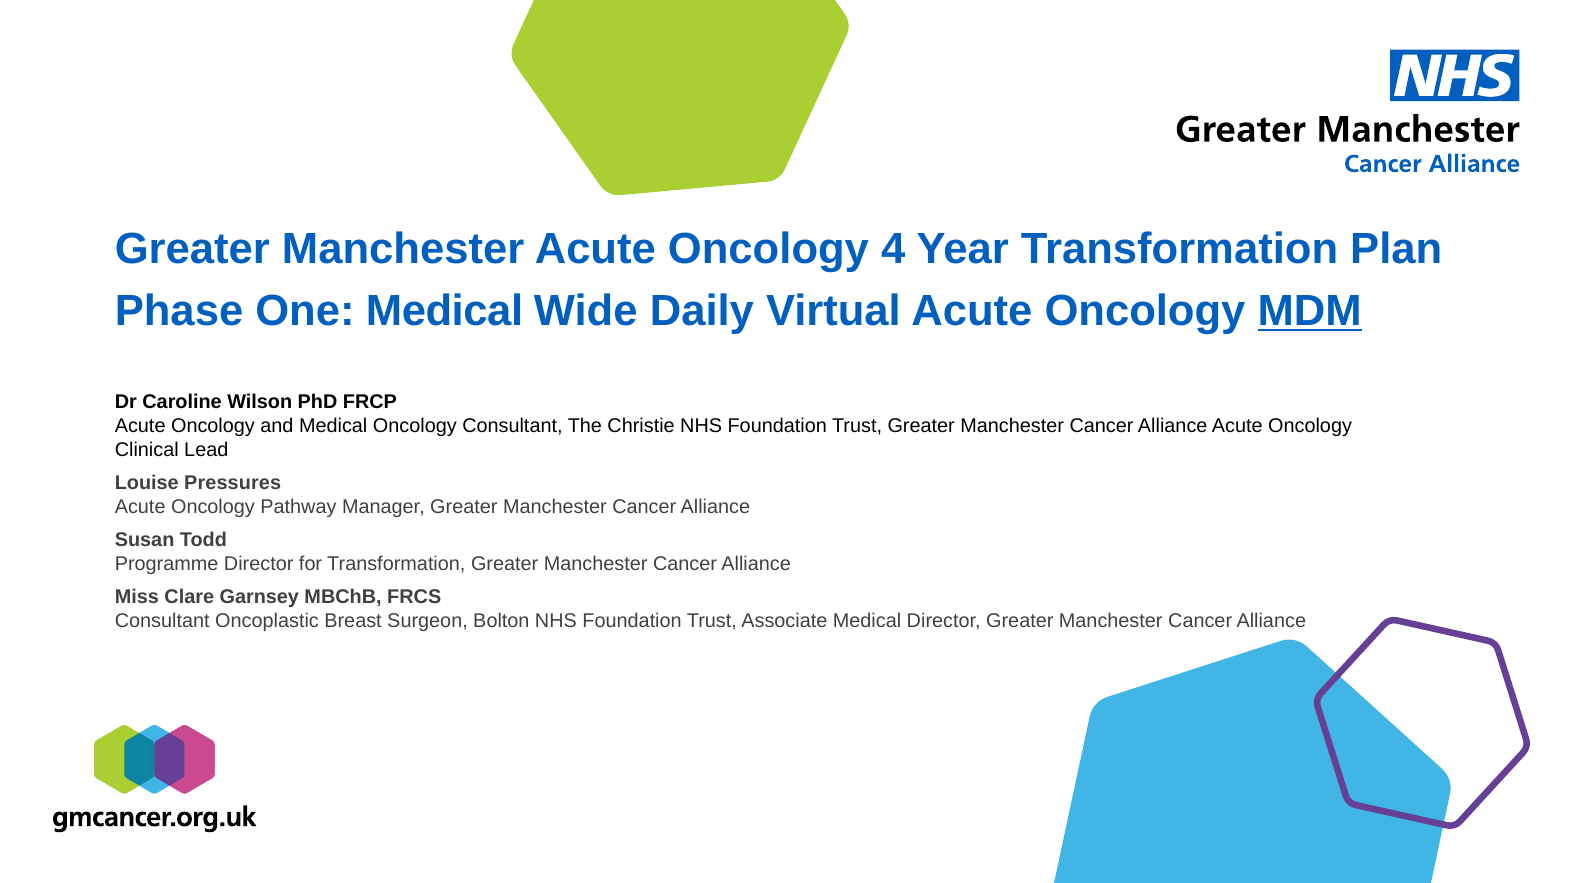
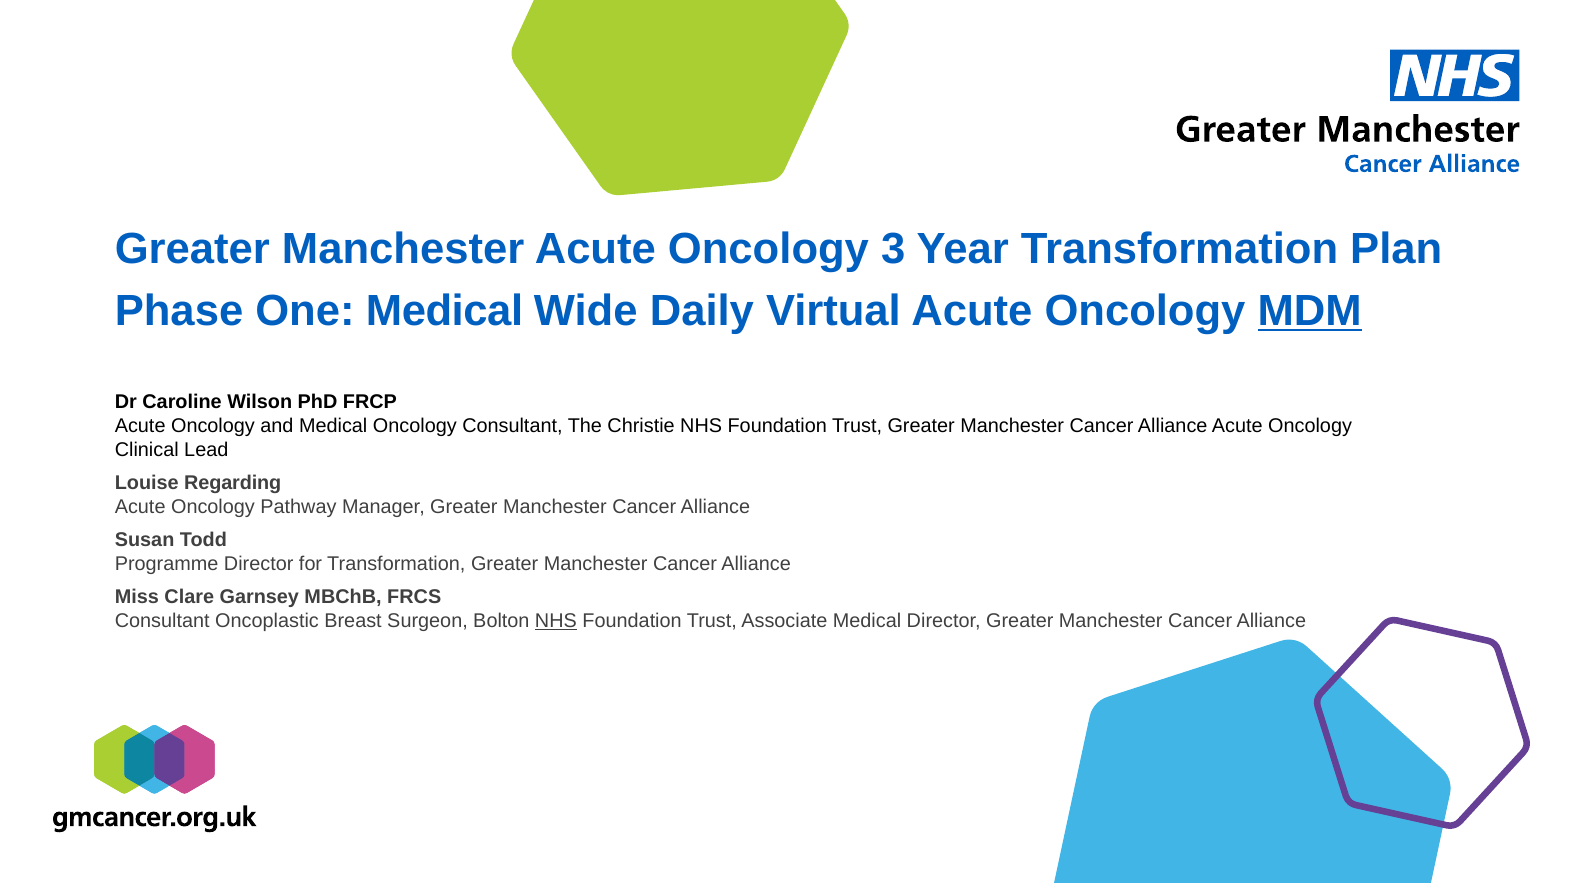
4: 4 -> 3 (893, 249)
Pressures: Pressures -> Regarding (233, 483)
NHS underline: none -> present (556, 621)
